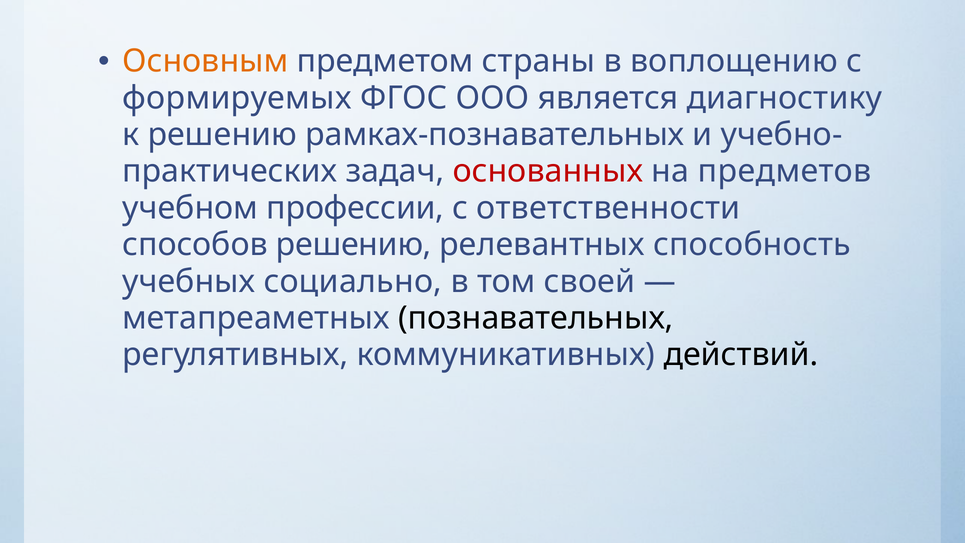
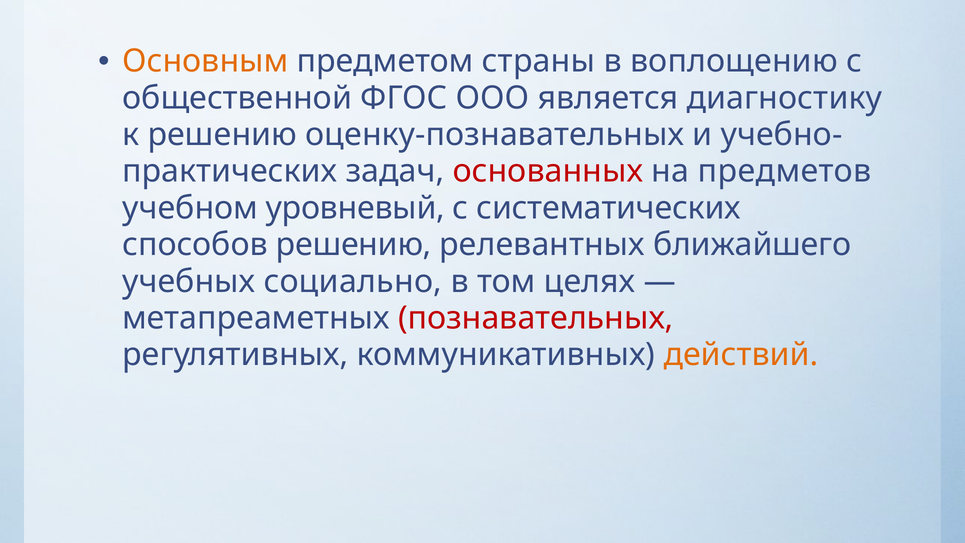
формируемых: формируемых -> общественной (237, 98)
рамках-познавательных: рамках-познавательных -> оценку-познавательных (495, 135)
профессии: профессии -> уровневый (355, 208)
ответственности: ответственности -> систематических (609, 208)
способность: способность -> ближайшего (752, 245)
своей: своей -> целях (590, 281)
познавательных colour: black -> red (536, 318)
действий colour: black -> orange (741, 355)
